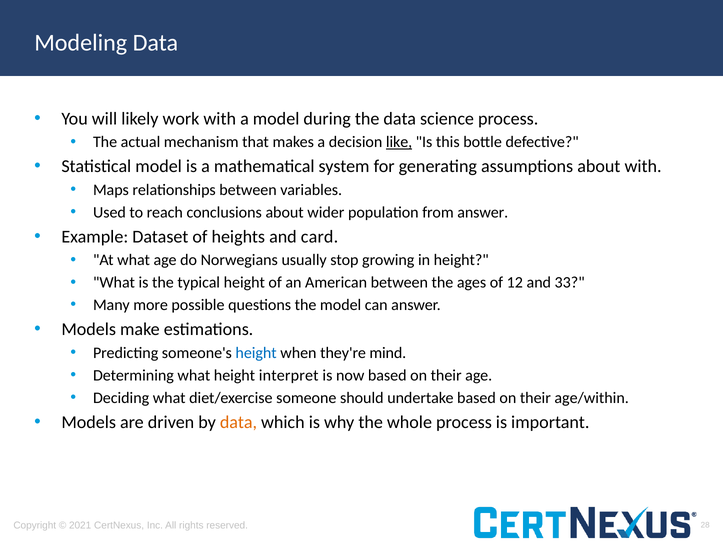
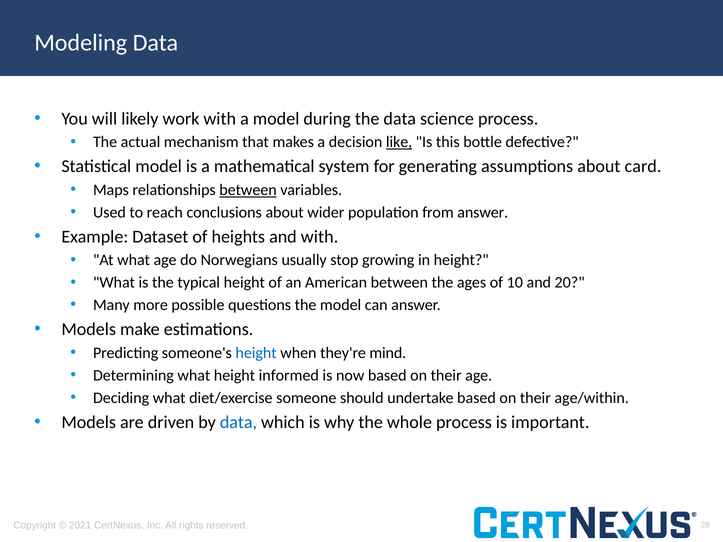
about with: with -> card (643, 166)
between underline: none -> present (248, 190)
and card: card -> with (320, 237)
12: 12 -> 10 (515, 283)
33: 33 -> 20 (570, 283)
interpret: interpret -> informed (289, 376)
data colour: orange -> blue (238, 422)
